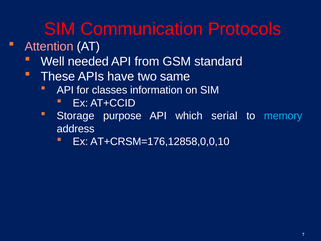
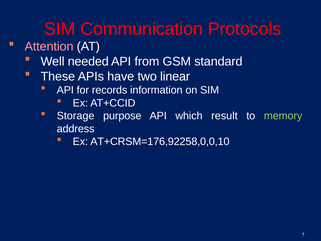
same: same -> linear (175, 76)
classes: classes -> records (110, 90)
serial: serial -> result (224, 116)
memory colour: light blue -> light green (283, 116)
AT+CRSM=176,12858,0,0,10: AT+CRSM=176,12858,0,0,10 -> AT+CRSM=176,92258,0,0,10 (160, 141)
